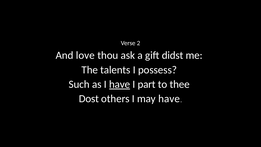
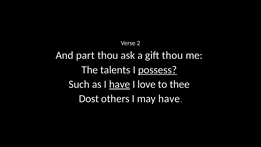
love: love -> part (85, 55)
gift didst: didst -> thou (173, 55)
possess underline: none -> present (157, 70)
part: part -> love (147, 84)
